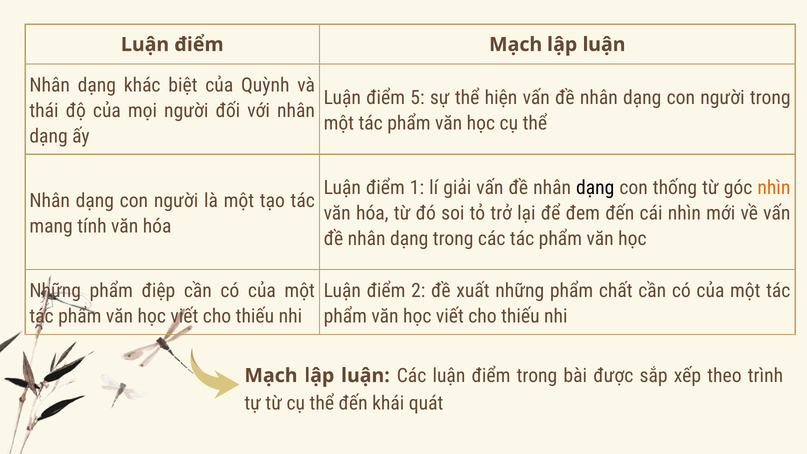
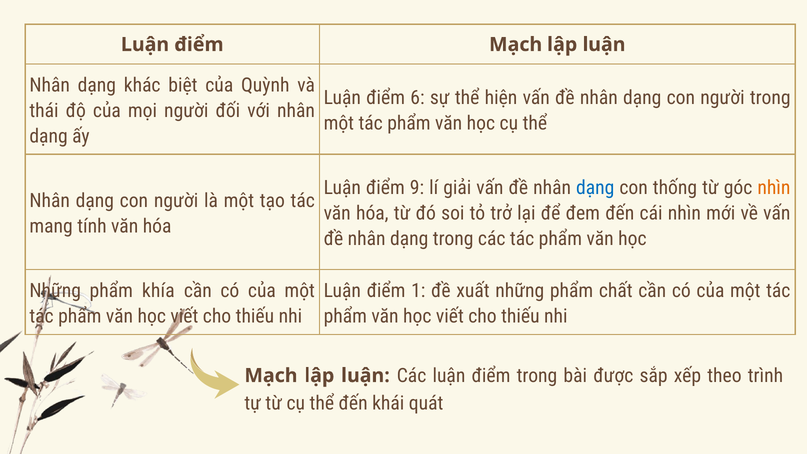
5: 5 -> 6 (417, 98)
1: 1 -> 9 (417, 188)
dạng colour: black -> blue (595, 188)
điệp: điệp -> khía (158, 291)
2: 2 -> 1 (418, 291)
